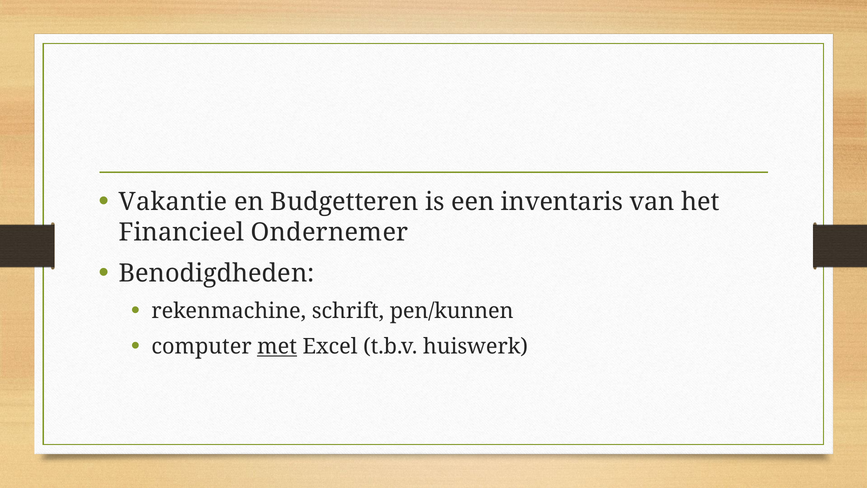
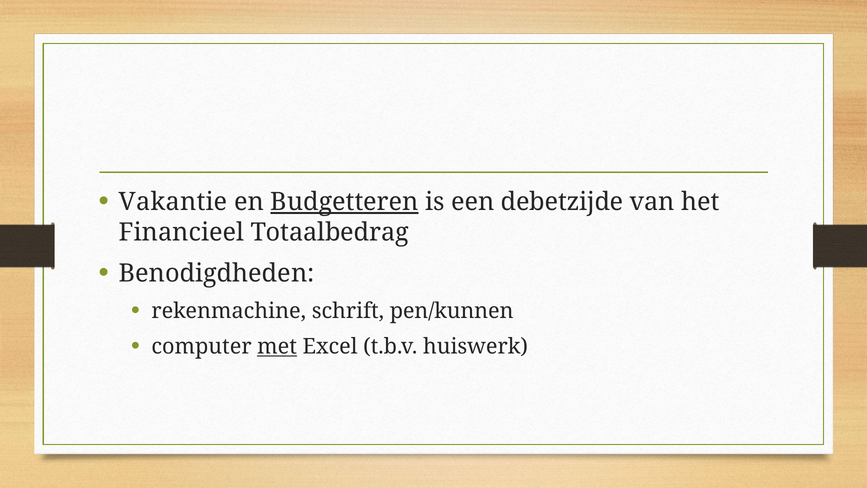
Budgetteren underline: none -> present (345, 202)
inventaris: inventaris -> debetzijde (562, 202)
Ondernemer: Ondernemer -> Totaalbedrag (330, 232)
